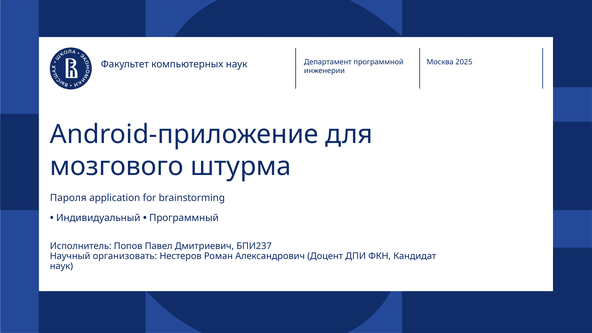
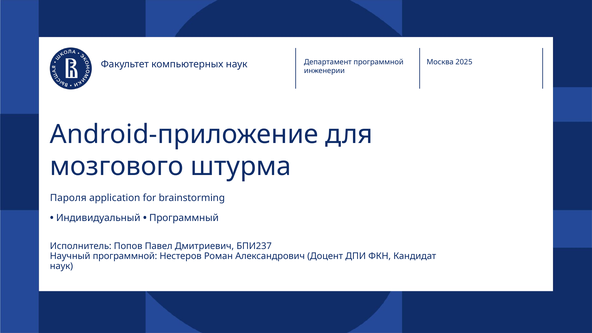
Научный организовать: организовать -> программной (125, 256)
